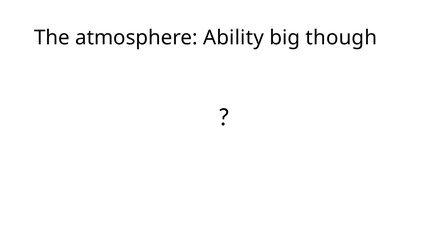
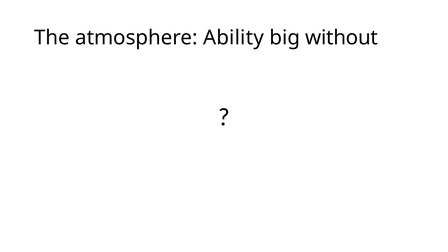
though: though -> without (342, 38)
